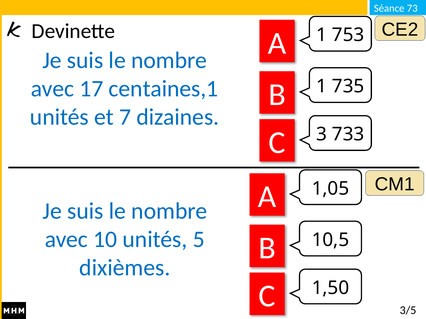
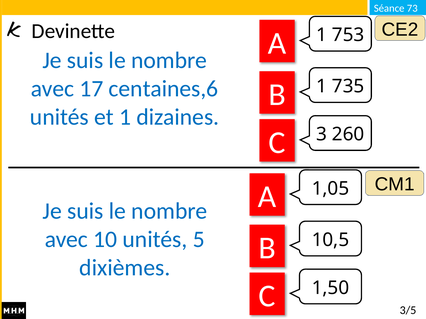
centaines,1: centaines,1 -> centaines,6 (163, 89)
et 7: 7 -> 1 (125, 117)
733: 733 -> 260 (348, 135)
